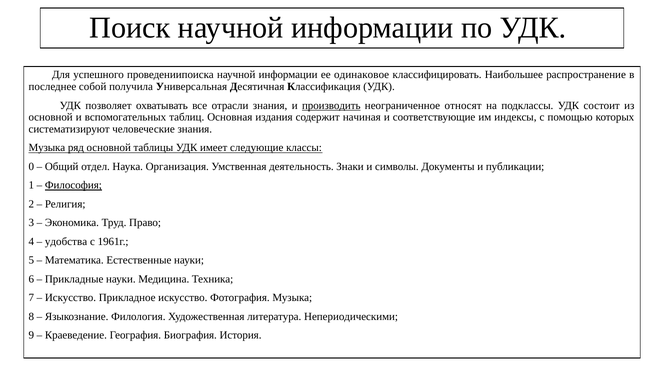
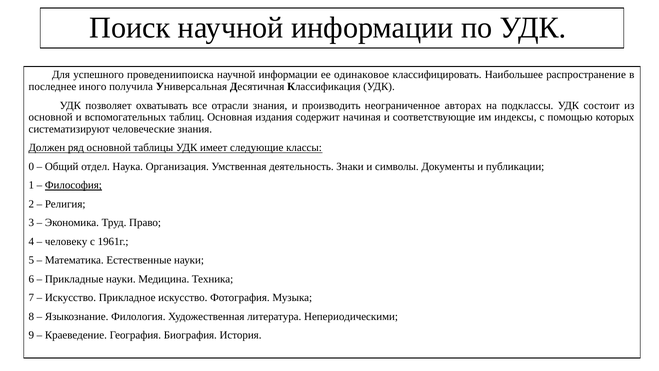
собой: собой -> иного (93, 87)
производить underline: present -> none (331, 105)
относят: относят -> авторах (463, 105)
Музыка: Музыка -> Должен (47, 148)
удобства: удобства -> человеку (66, 241)
